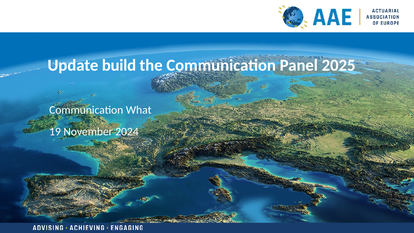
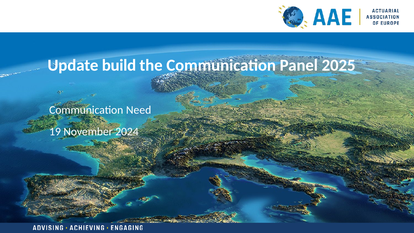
What: What -> Need (139, 110)
